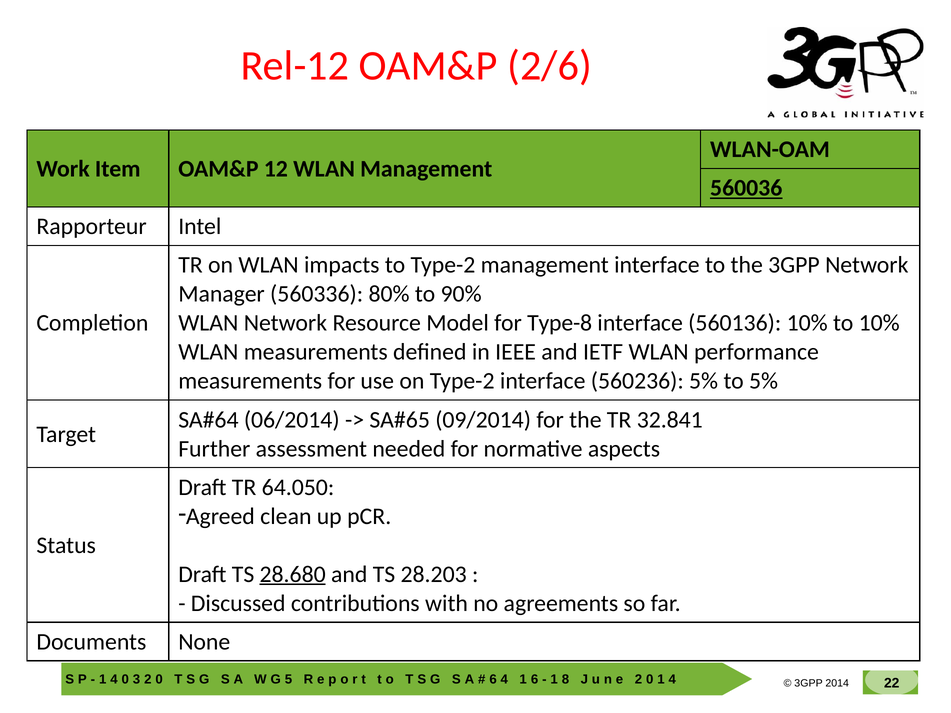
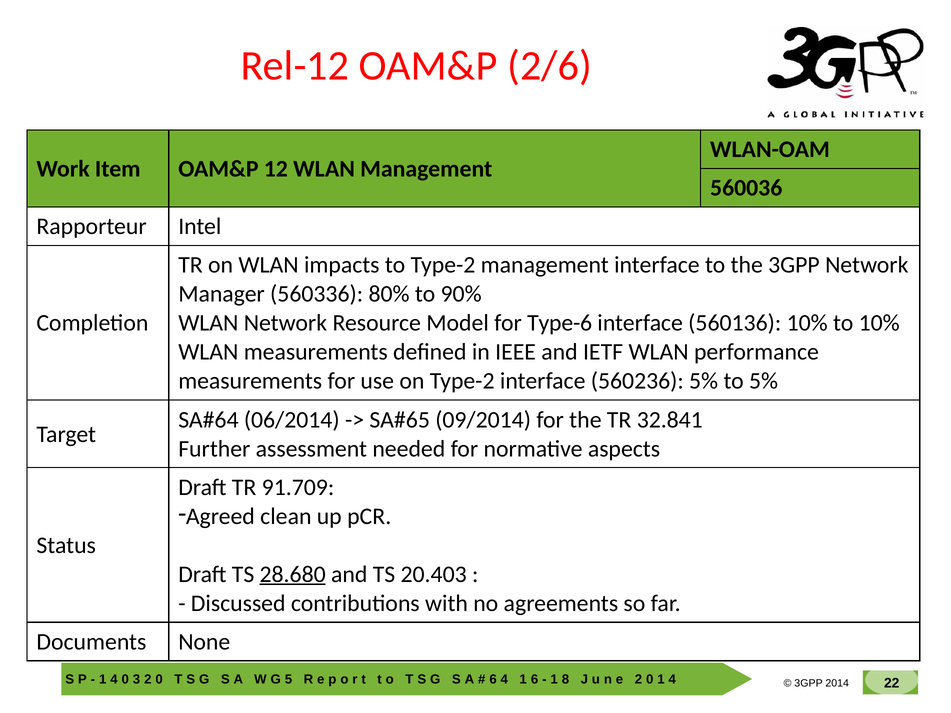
560036 underline: present -> none (746, 188)
Type-8: Type-8 -> Type-6 (560, 323)
64.050: 64.050 -> 91.709 (298, 487)
28.203: 28.203 -> 20.403 (434, 574)
